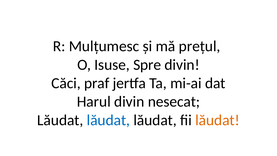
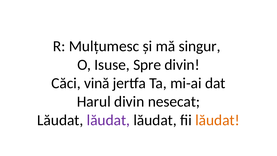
prețul: prețul -> singur (200, 46)
praf: praf -> vină (97, 83)
lăudat colour: blue -> purple (108, 120)
